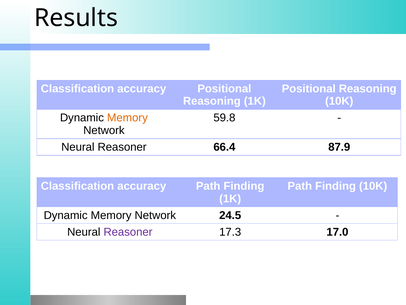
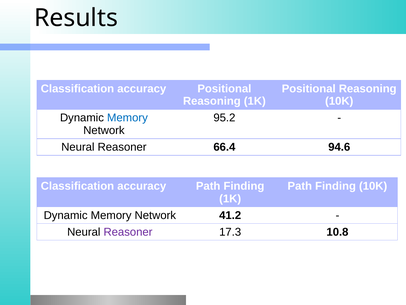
Memory colour: orange -> blue (127, 118)
59.8: 59.8 -> 95.2 (224, 118)
87.9: 87.9 -> 94.6 (339, 147)
24.5: 24.5 -> 41.2 (230, 215)
17.0: 17.0 -> 10.8 (337, 232)
